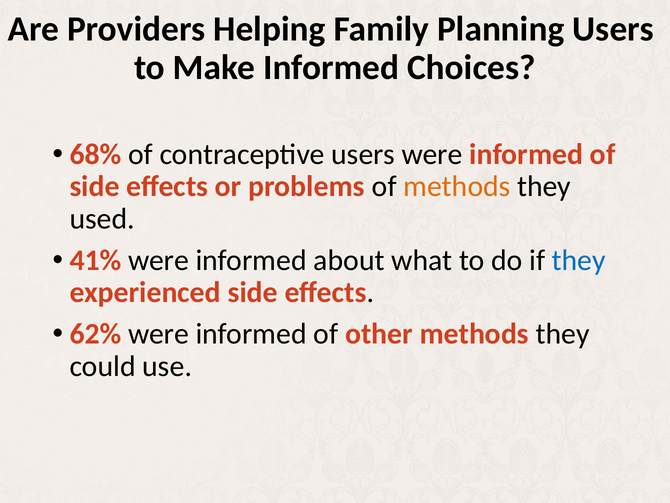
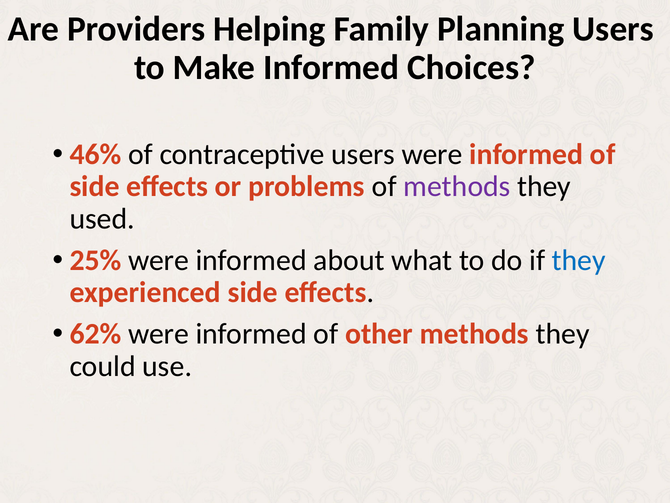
68%: 68% -> 46% (95, 154)
methods colour: orange -> purple (457, 186)
41%: 41% -> 25% (95, 260)
